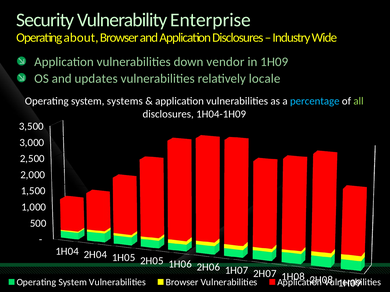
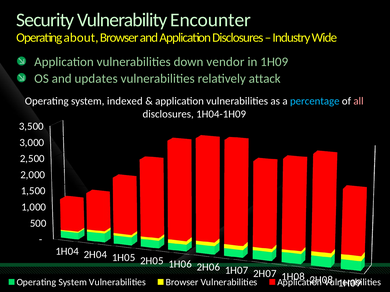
Enterprise: Enterprise -> Encounter (211, 20)
locale: locale -> attack (265, 79)
systems: systems -> indexed (125, 101)
all colour: light green -> pink (359, 101)
